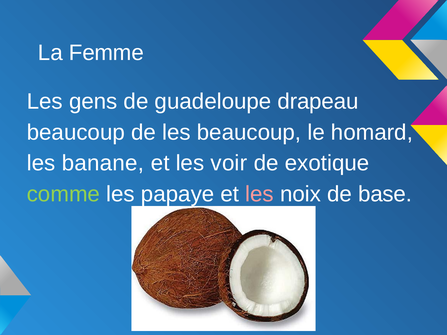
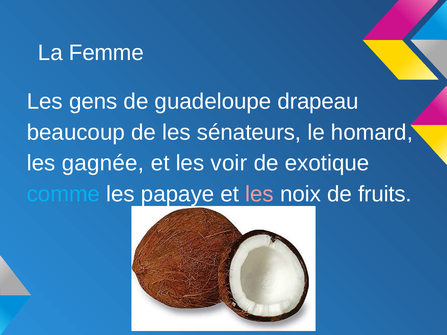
les beaucoup: beaucoup -> sénateurs (249, 133)
banane: banane -> gagnée (103, 163)
comme colour: light green -> light blue (63, 194)
base: base -> fruits (385, 194)
